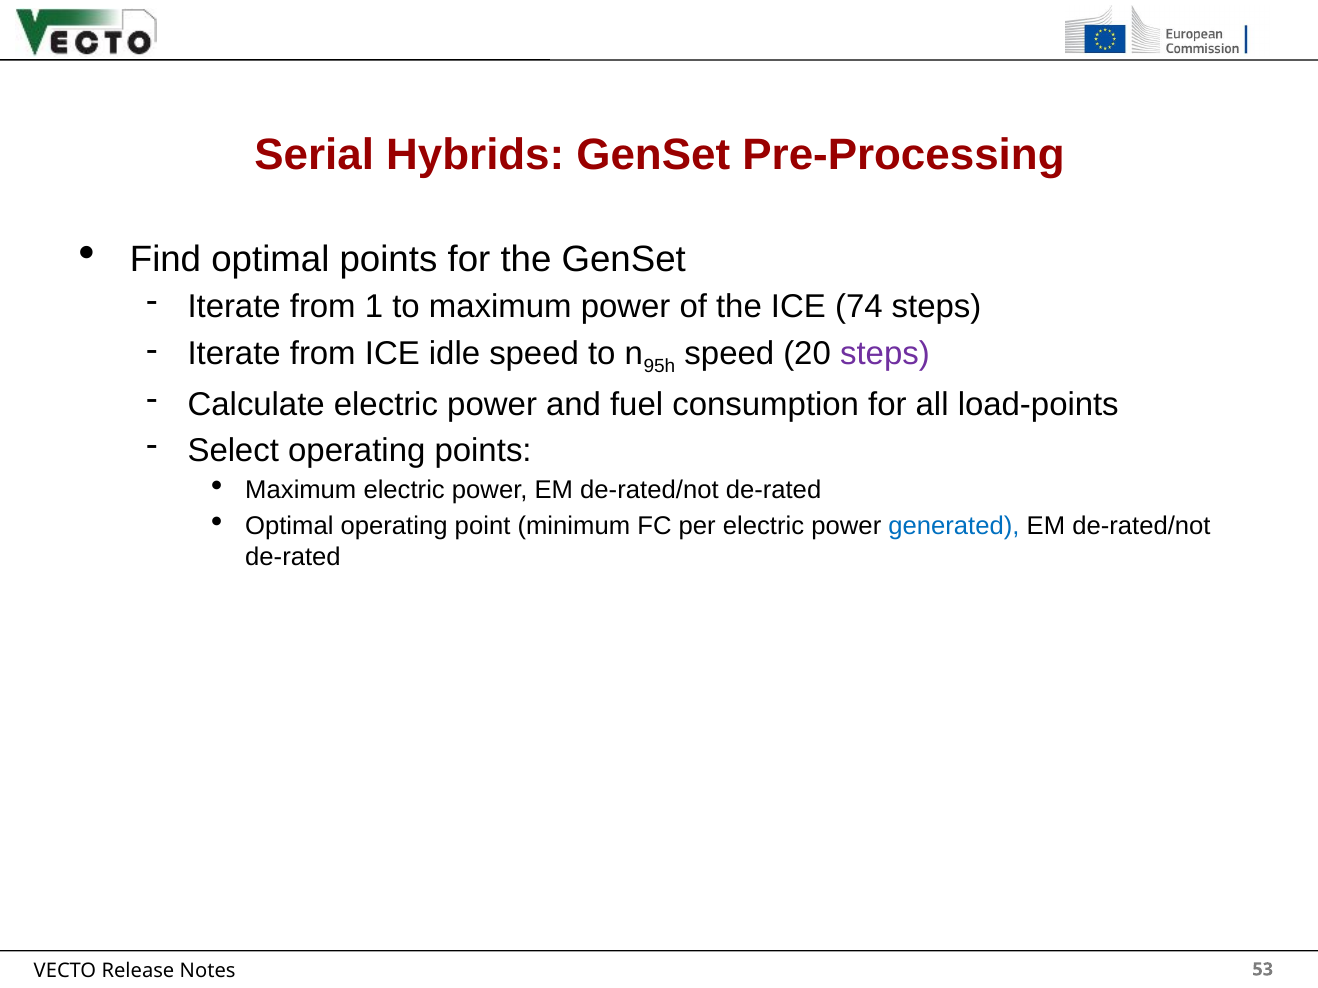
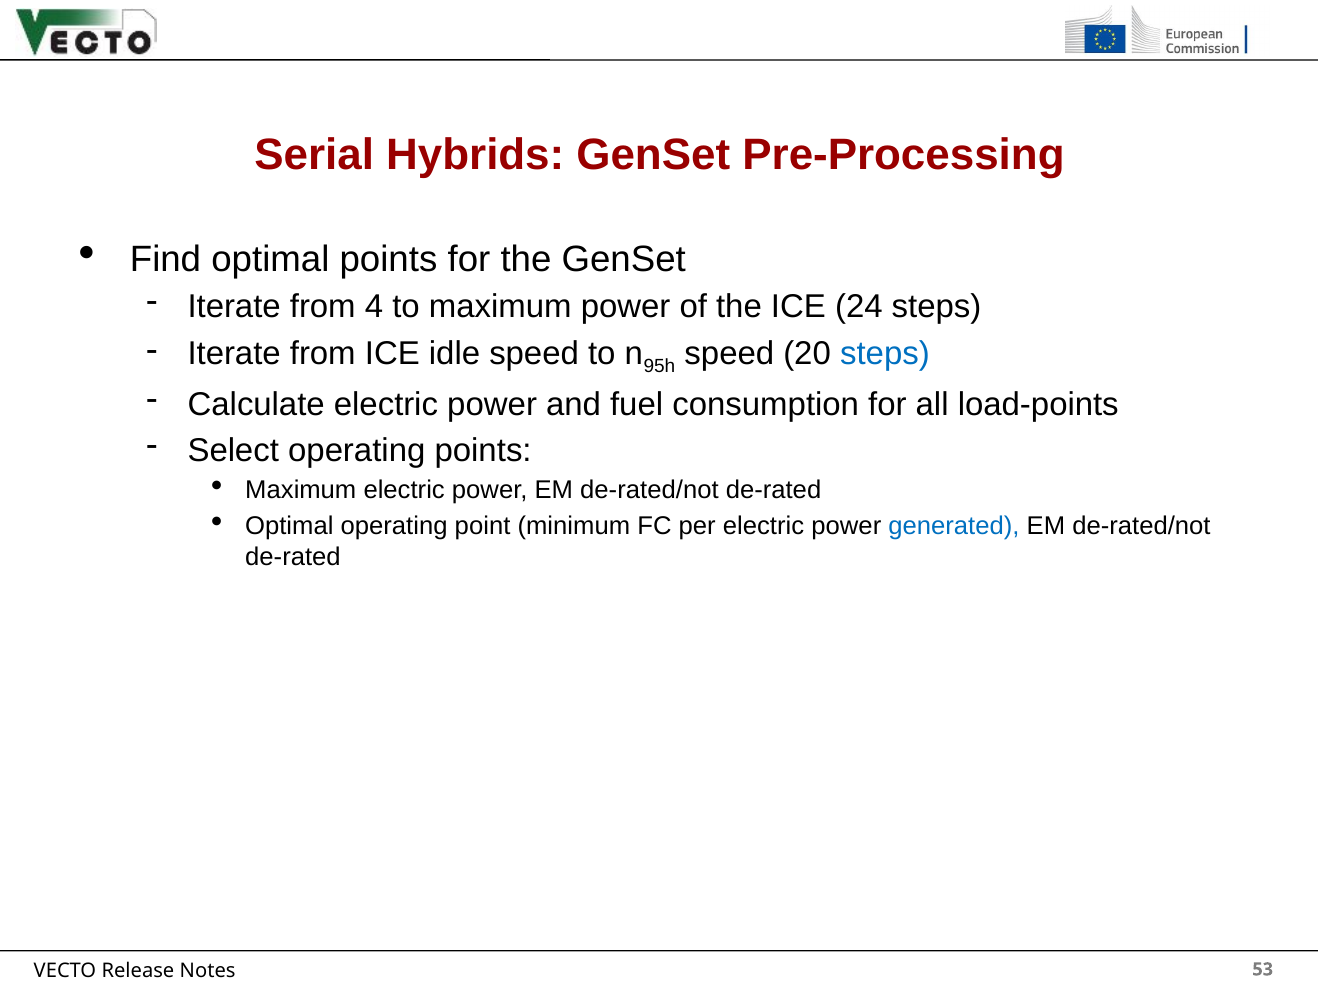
1: 1 -> 4 (374, 307)
74: 74 -> 24 (859, 307)
steps colour: purple -> blue (885, 353)
